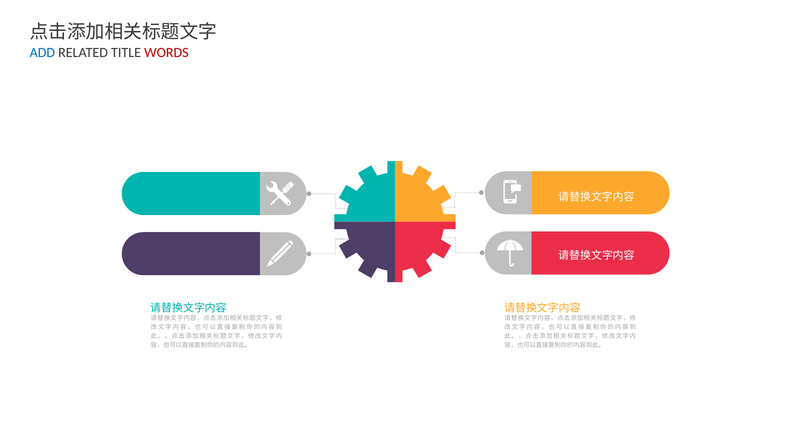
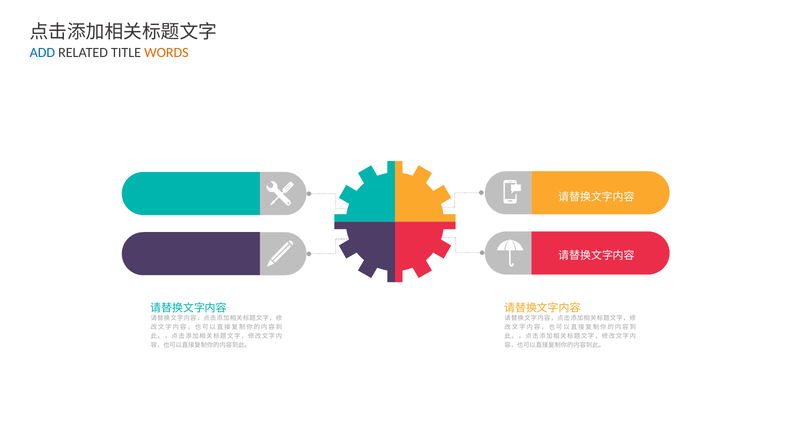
WORDS colour: red -> orange (166, 53)
